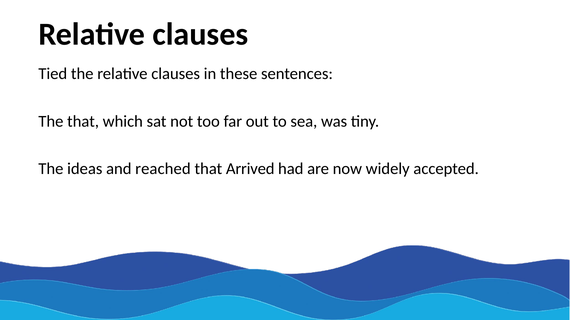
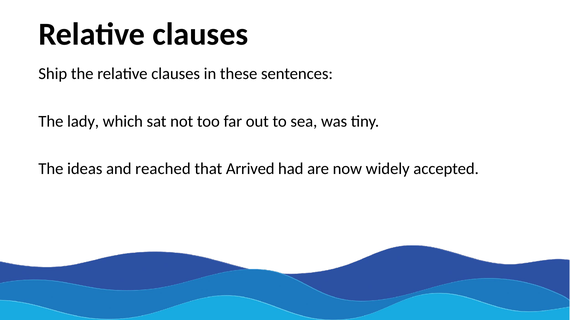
Tied: Tied -> Ship (53, 74)
The that: that -> lady (83, 121)
